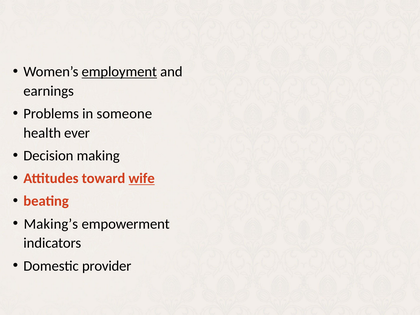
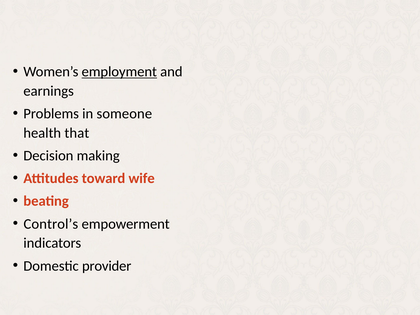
ever: ever -> that (77, 133)
wife underline: present -> none (142, 178)
Making’s: Making’s -> Control’s (51, 224)
